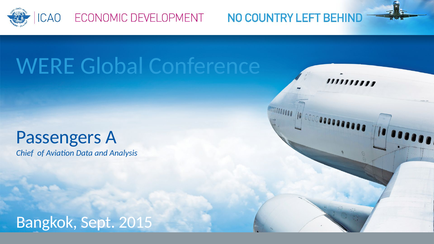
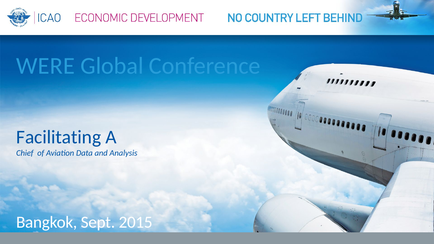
Passengers: Passengers -> Facilitating (59, 137)
